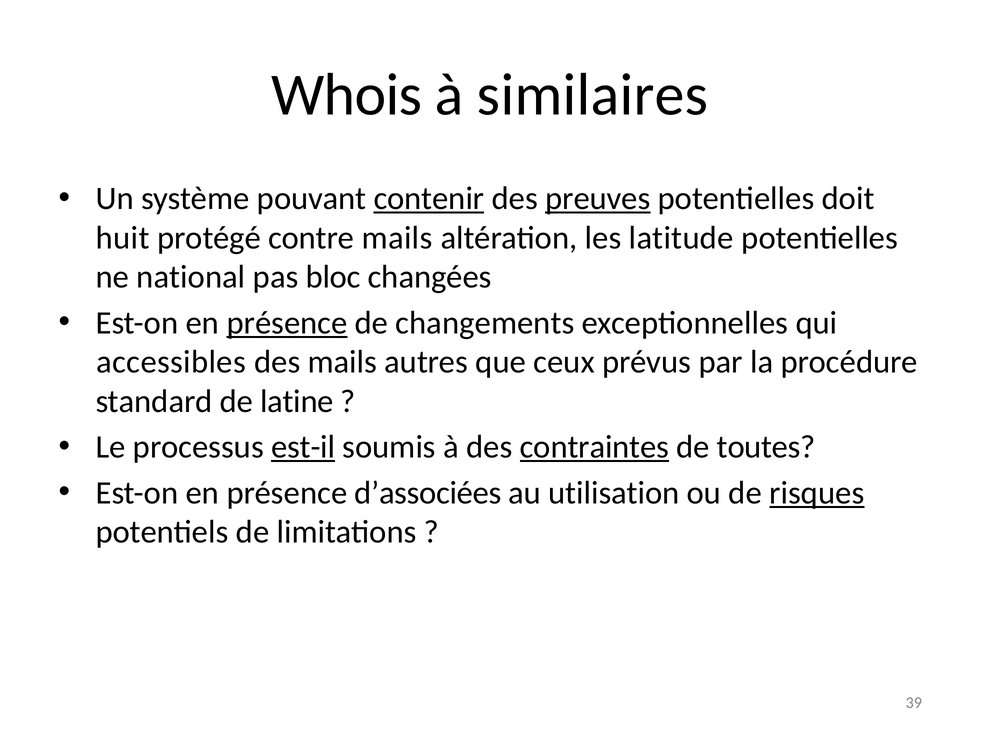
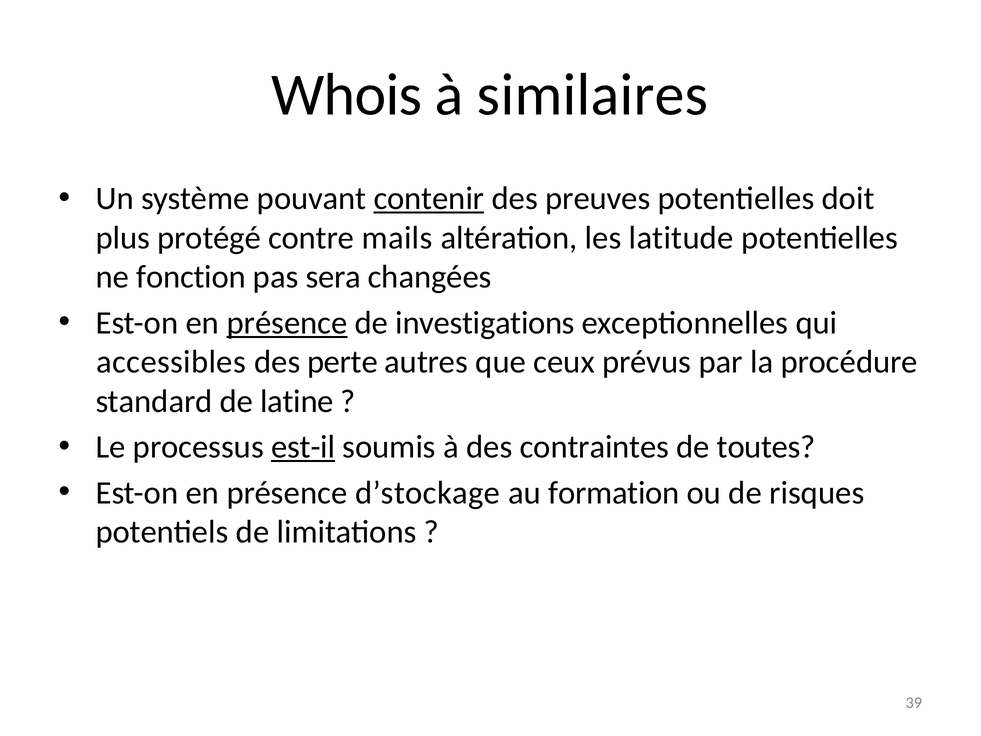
preuves underline: present -> none (598, 198)
huit: huit -> plus (123, 238)
national: national -> fonction (191, 277)
bloc: bloc -> sera (333, 277)
changements: changements -> investigations (485, 323)
des mails: mails -> perte (342, 362)
contraintes underline: present -> none (594, 447)
d’associées: d’associées -> d’stockage (428, 493)
utilisation: utilisation -> formation (614, 493)
risques underline: present -> none (817, 493)
